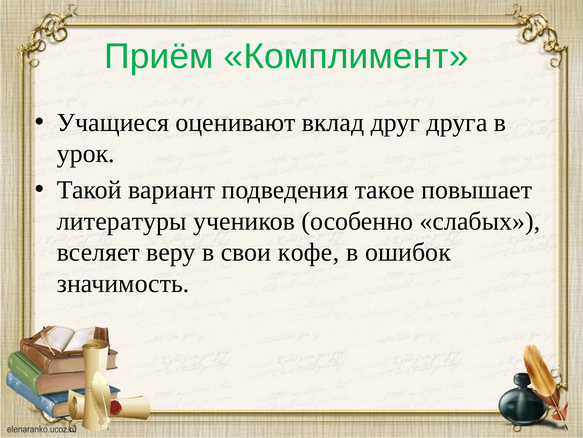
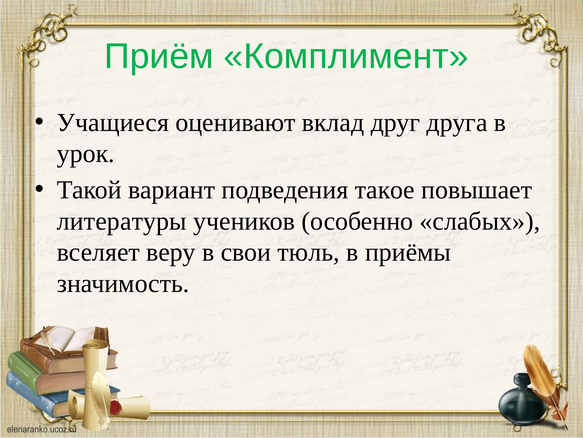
кофе: кофе -> тюль (309, 252)
ошибок: ошибок -> приёмы (408, 252)
